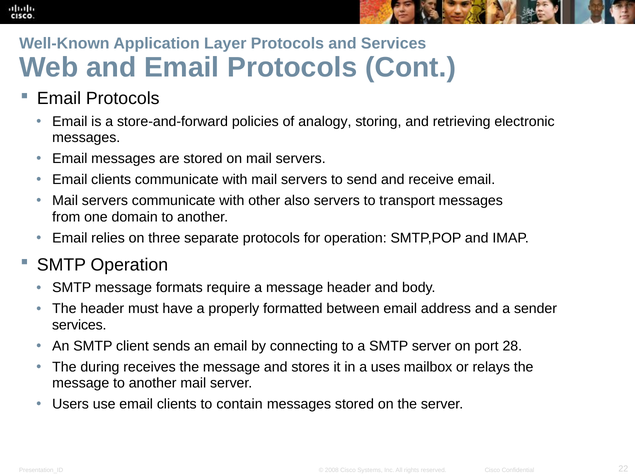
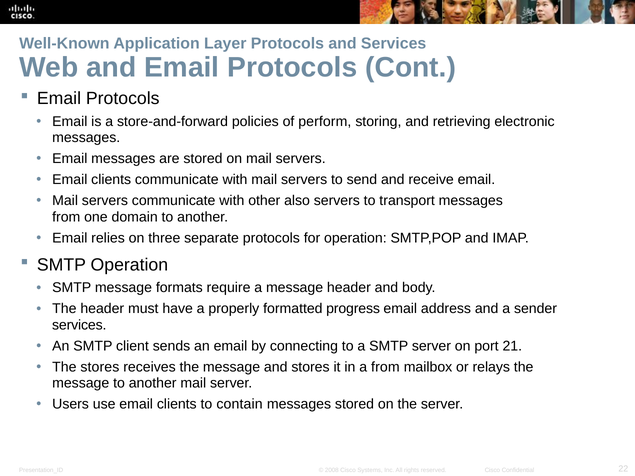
analogy: analogy -> perform (325, 122)
between: between -> progress (353, 309)
28: 28 -> 21 (512, 346)
The during: during -> stores (100, 367)
a uses: uses -> from (385, 367)
